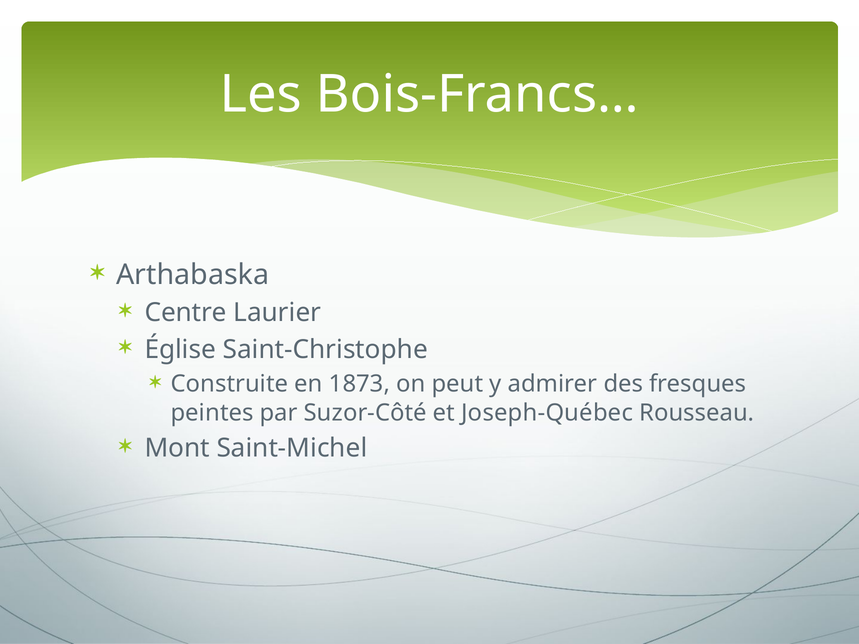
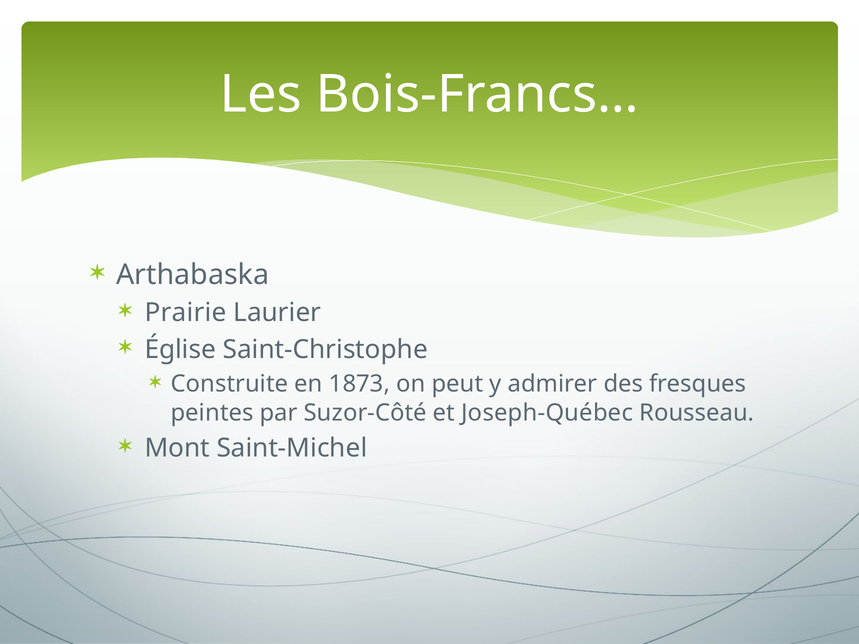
Centre: Centre -> Prairie (186, 313)
